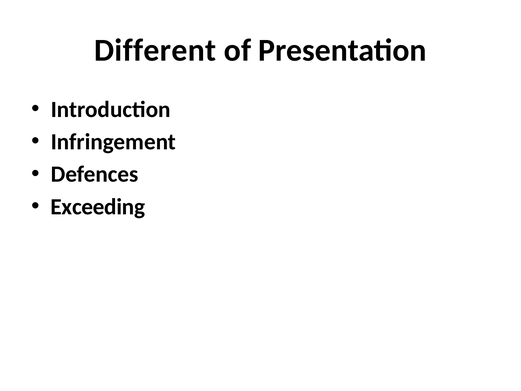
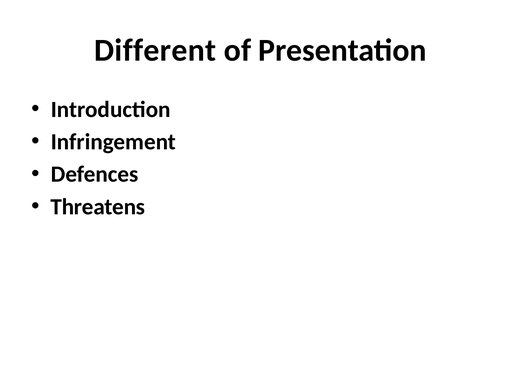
Exceeding: Exceeding -> Threatens (98, 207)
